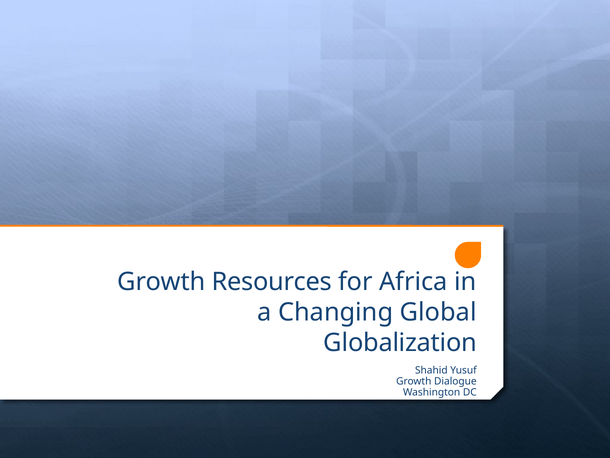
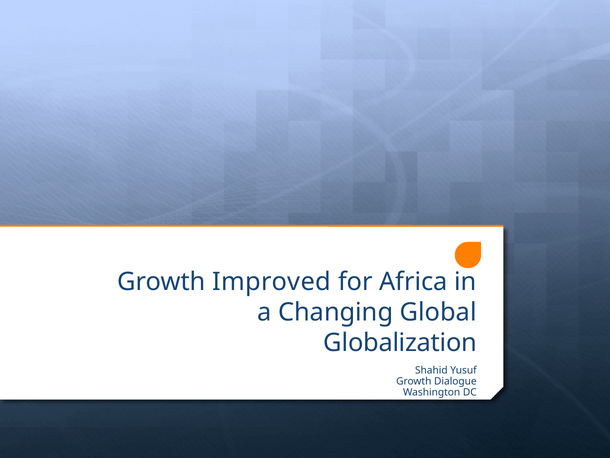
Resources: Resources -> Improved (272, 282)
